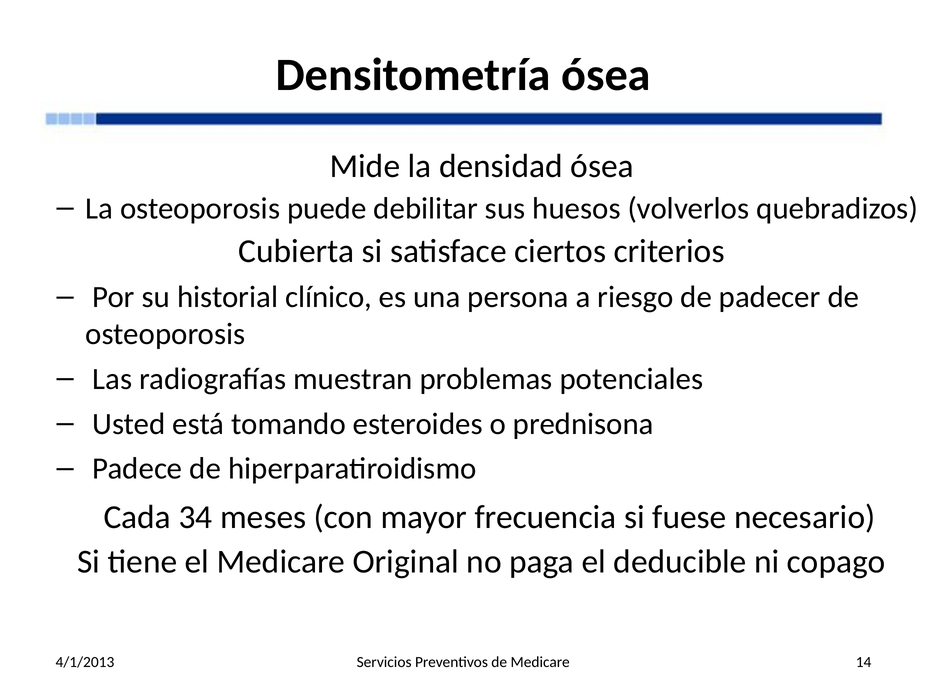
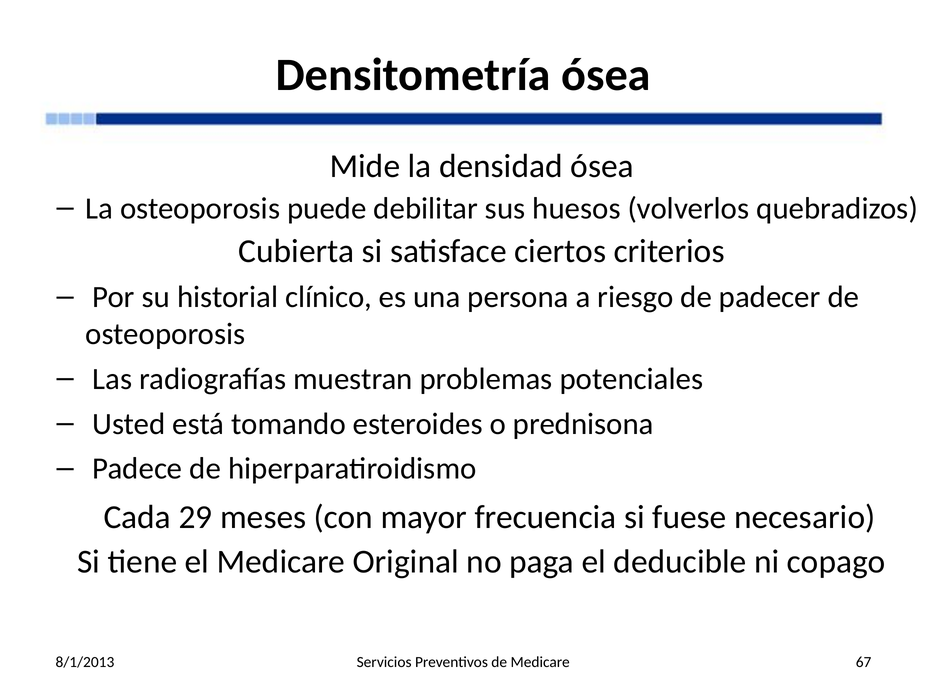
34: 34 -> 29 (195, 517)
4/1/2013: 4/1/2013 -> 8/1/2013 (85, 662)
14: 14 -> 67 (864, 662)
